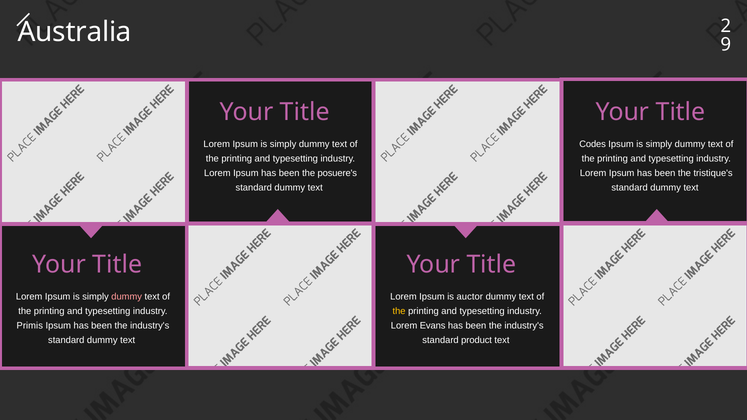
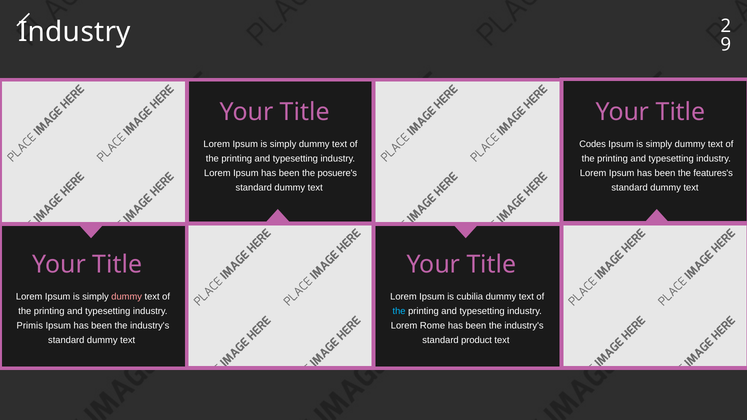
Australia: Australia -> Industry (74, 32)
tristique's: tristique's -> features's (713, 173)
auctor: auctor -> cubilia (470, 297)
the colour: yellow -> light blue (399, 311)
Evans: Evans -> Rome (433, 326)
